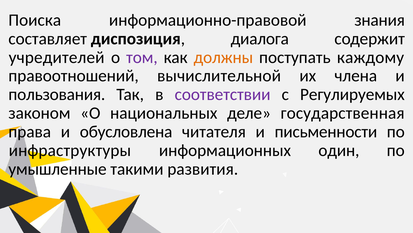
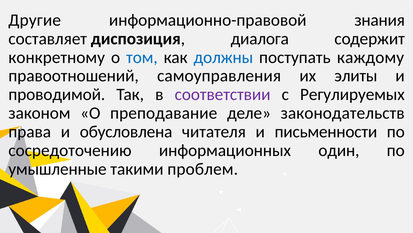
Поиска: Поиска -> Другие (35, 20)
учредителей: учредителей -> конкретному (57, 57)
том colour: purple -> blue (142, 57)
должны colour: orange -> blue (223, 57)
вычислительной: вычислительной -> самоуправления (219, 76)
члена: члена -> элиты (356, 76)
пользования: пользования -> проводимой (57, 94)
национальных: национальных -> преподавание (164, 113)
государственная: государственная -> законодательств (343, 113)
инфраструктуры: инфраструктуры -> сосредоточению (70, 150)
развития: развития -> проблем (203, 169)
